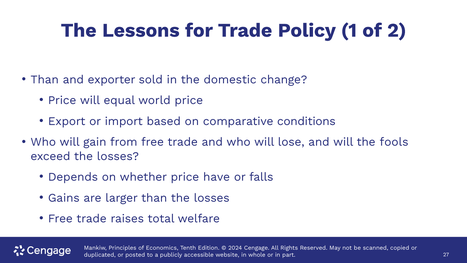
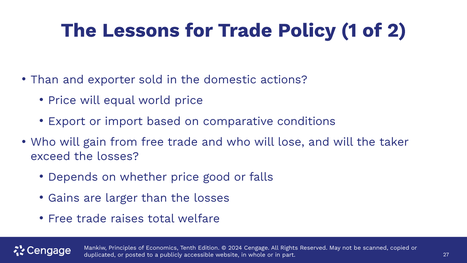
change: change -> actions (284, 80)
fools: fools -> taker (394, 142)
have: have -> good (217, 177)
